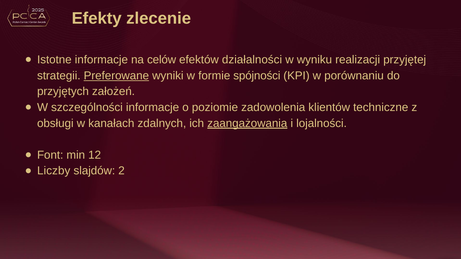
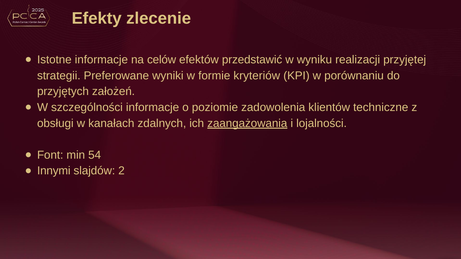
działalności: działalności -> przedstawić (252, 60)
Preferowane underline: present -> none (116, 76)
spójności: spójności -> kryteriów (257, 76)
12: 12 -> 54 (95, 155)
Liczby: Liczby -> Innymi (54, 171)
